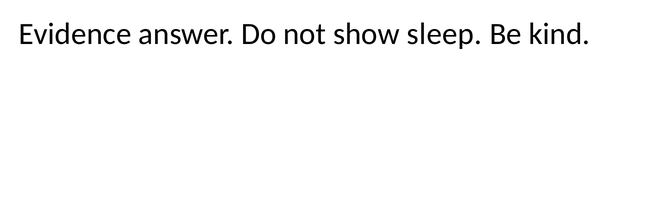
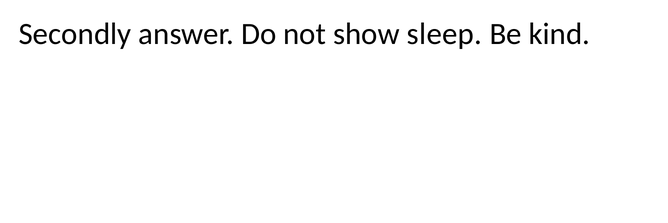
Evidence: Evidence -> Secondly (75, 34)
